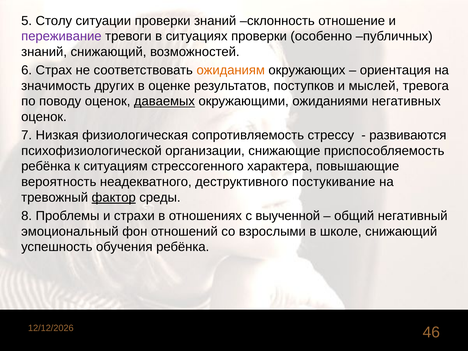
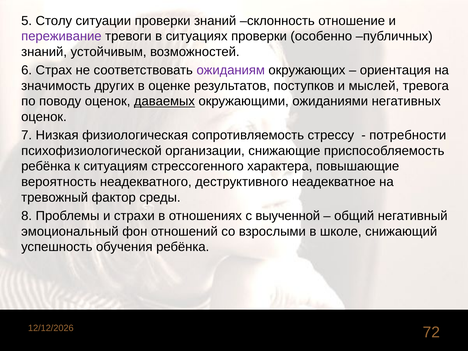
знаний снижающий: снижающий -> устойчивым (109, 52)
ожиданиям colour: orange -> purple (231, 70)
развиваются: развиваются -> потребности (408, 135)
постукивание: постукивание -> неадекватное (334, 182)
фактор underline: present -> none (114, 198)
46: 46 -> 72 (431, 332)
